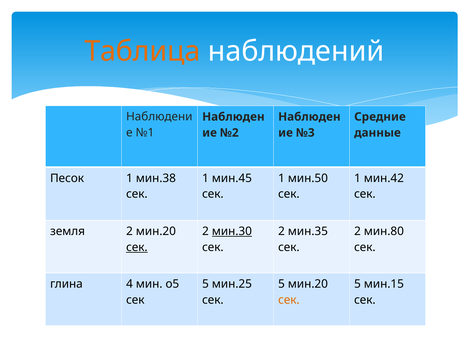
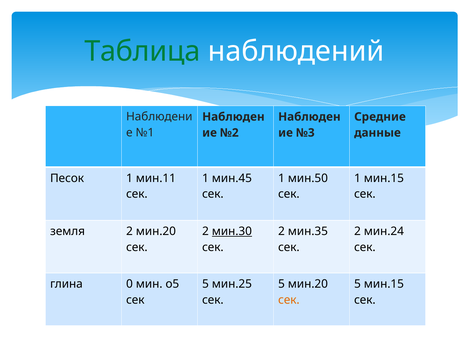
Таблица colour: orange -> green (142, 51)
мин.38: мин.38 -> мин.11 (156, 178)
1 мин.42: мин.42 -> мин.15 (384, 178)
мин.80: мин.80 -> мин.24 (384, 231)
сек underline: present -> none (137, 247)
4: 4 -> 0 (130, 284)
